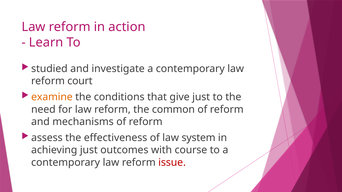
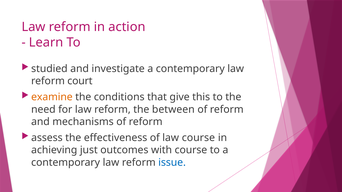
give just: just -> this (201, 97)
common: common -> between (173, 110)
law system: system -> course (198, 138)
issue colour: red -> blue (172, 163)
